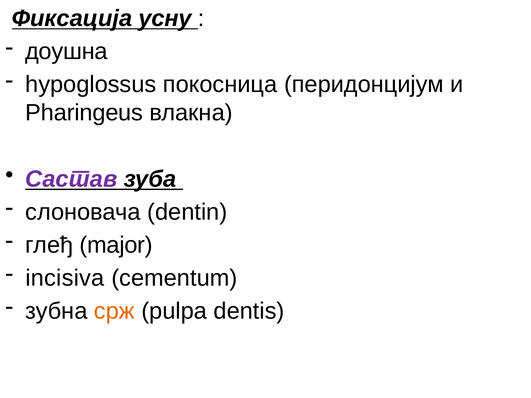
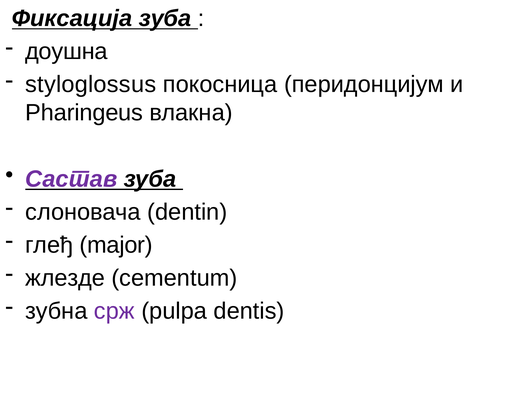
усну: усну -> зубa (165, 18)
hypoglossus: hypoglossus -> styloglossus (91, 85)
incisiva: incisiva -> жлезде (65, 278)
срж colour: orange -> purple (114, 311)
